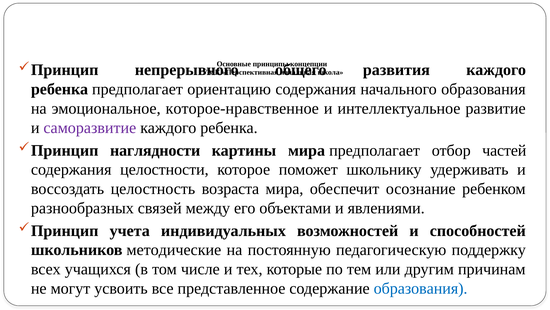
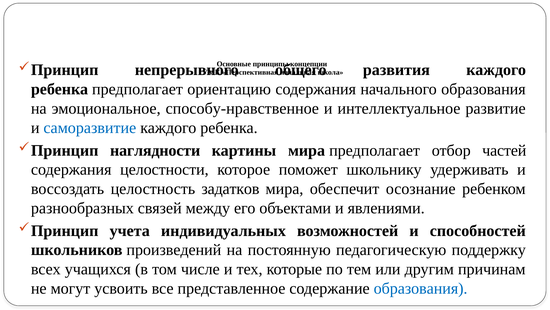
которое-нравственное: которое-нравственное -> способу-нравственное (242, 108)
саморазвитие colour: purple -> blue (90, 128)
возраста: возраста -> задатков (230, 188)
методические: методические -> произведений (174, 249)
